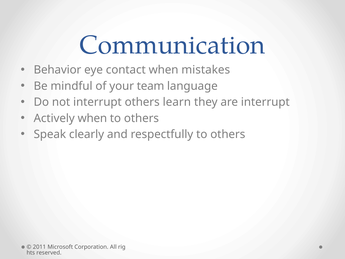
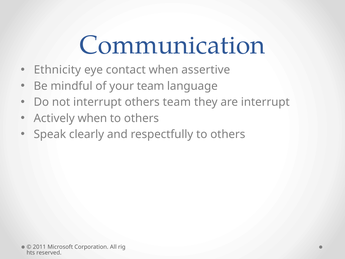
Behavior: Behavior -> Ethnicity (57, 70)
mistakes: mistakes -> assertive (206, 70)
others learn: learn -> team (177, 102)
